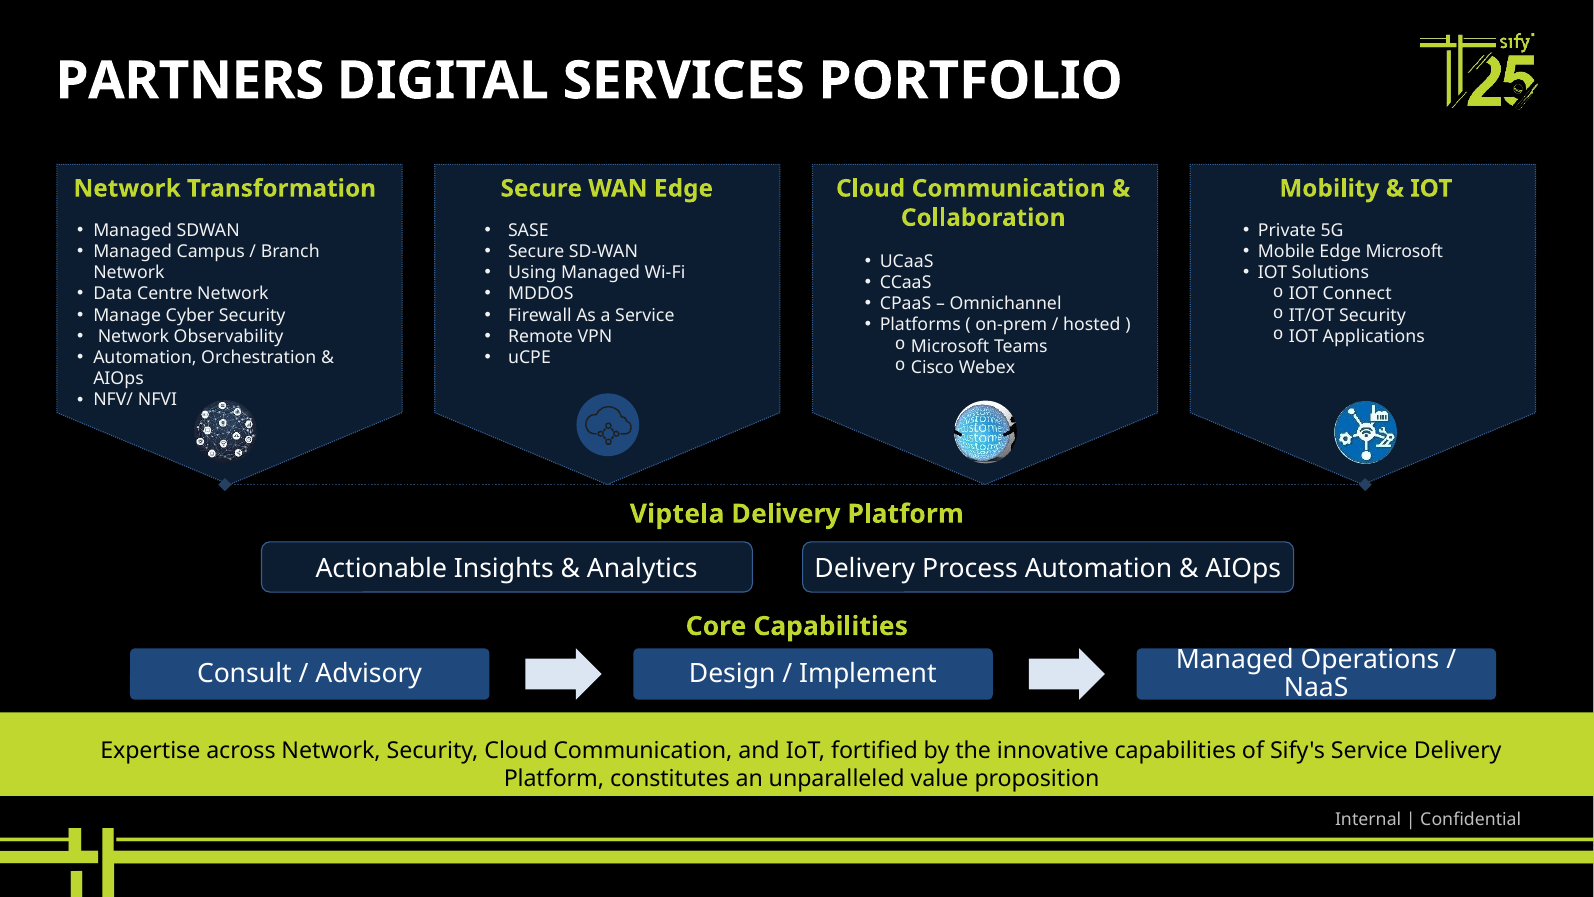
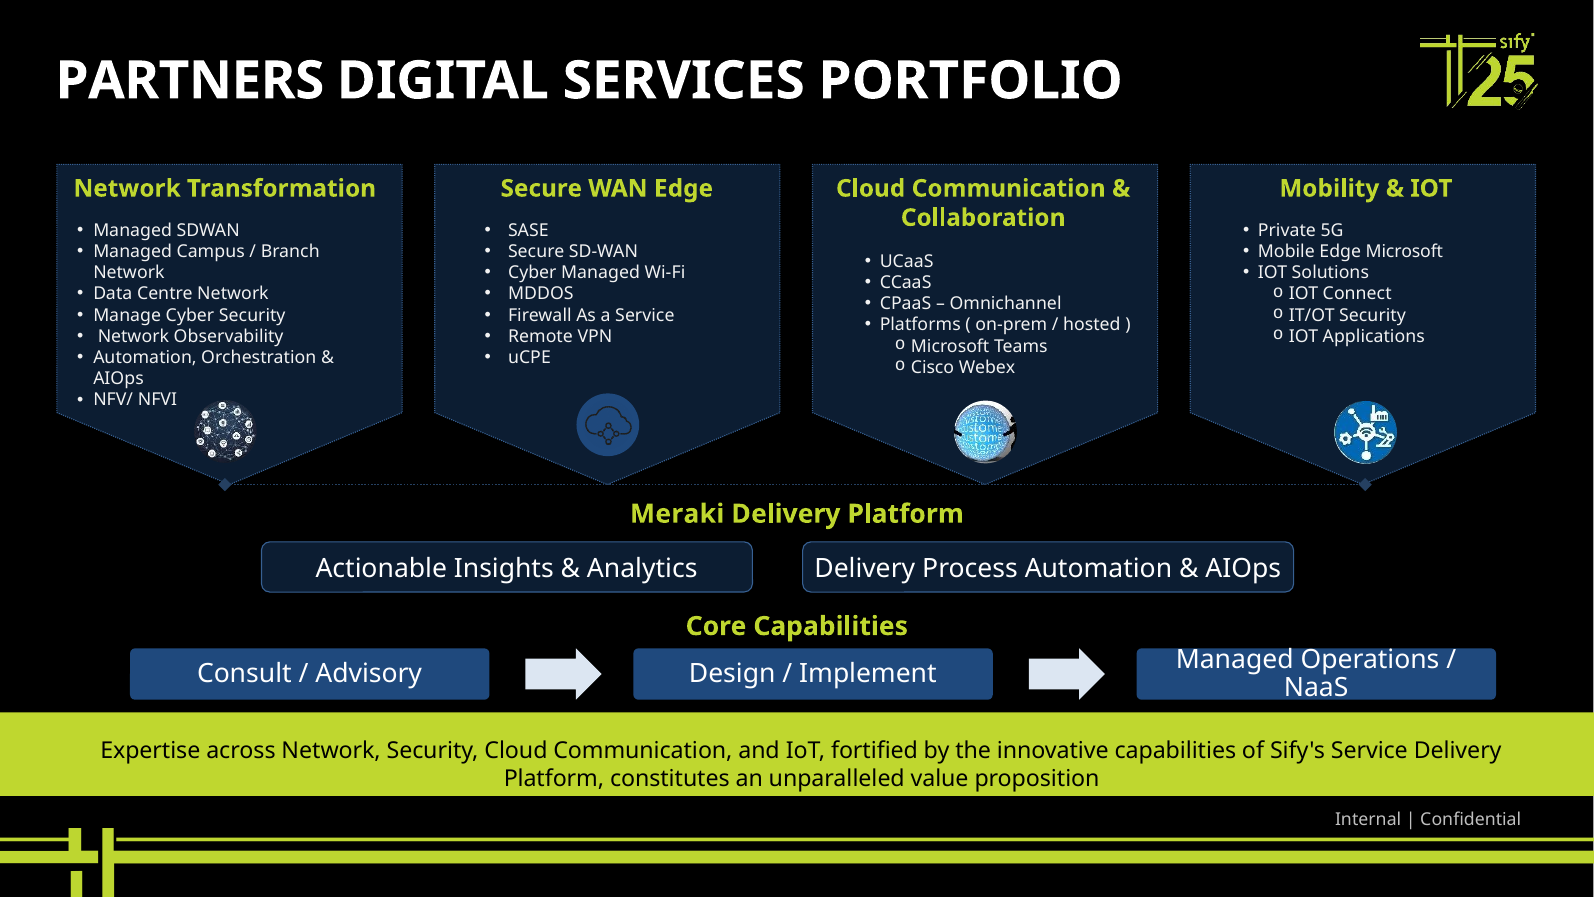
Using: Using -> Cyber (532, 273)
Viptela: Viptela -> Meraki (677, 514)
